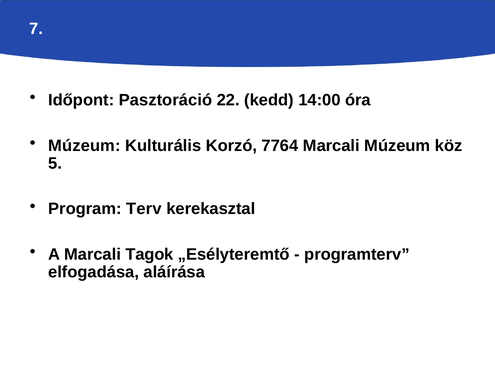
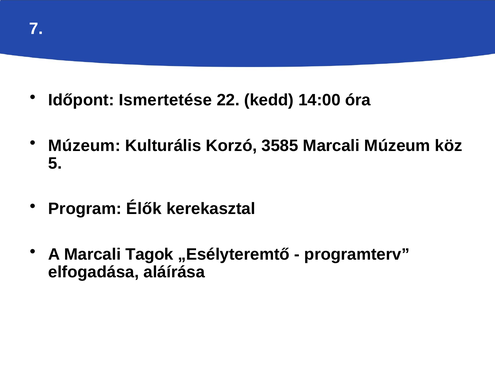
Pasztoráció: Pasztoráció -> Ismertetése (165, 100)
7764: 7764 -> 3585 (280, 146)
Terv: Terv -> Élők (144, 209)
